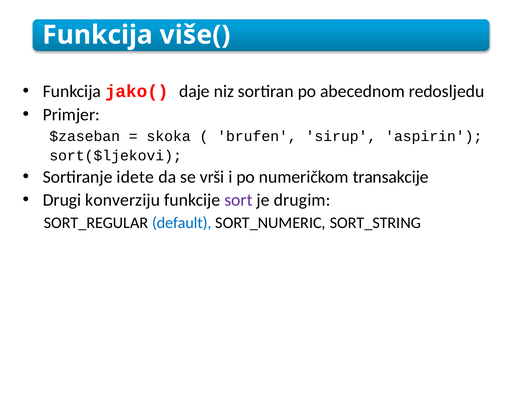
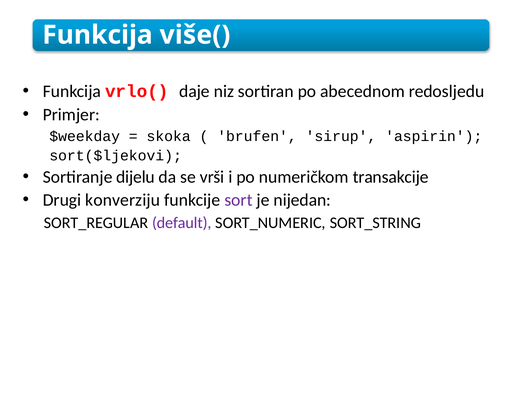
jako(: jako( -> vrlo( (137, 91)
$zaseban: $zaseban -> $weekday (85, 136)
idete: idete -> dijelu (136, 177)
drugim: drugim -> nijedan (302, 200)
default colour: blue -> purple (182, 223)
